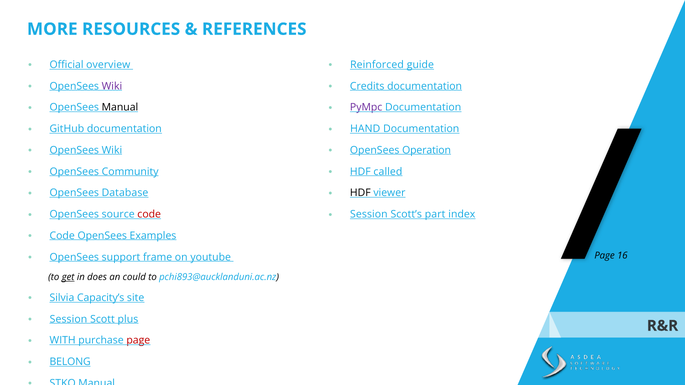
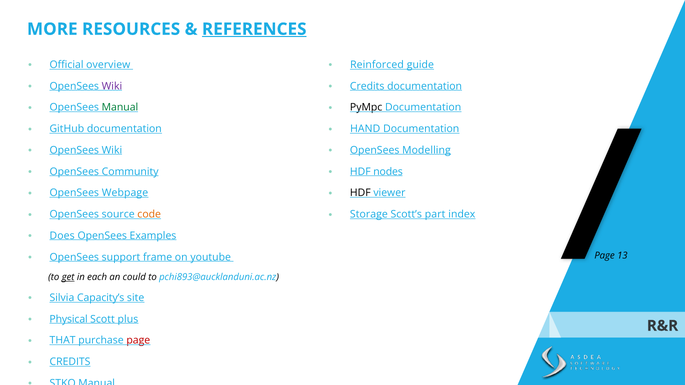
REFERENCES underline: none -> present (254, 29)
Manual colour: black -> green (120, 108)
PyMpc colour: purple -> black (366, 108)
Operation: Operation -> Modelling (426, 150)
called: called -> nodes (388, 172)
Database: Database -> Webpage (125, 193)
code colour: red -> orange (149, 215)
Session: Session -> Storage (369, 215)
Code: Code -> Does (62, 236)
16: 16 -> 13 (622, 256)
does: does -> each (97, 277)
Session: Session -> Physical (69, 319)
WITH: WITH -> THAT (63, 341)
BELONG: BELONG -> CREDITS (70, 362)
